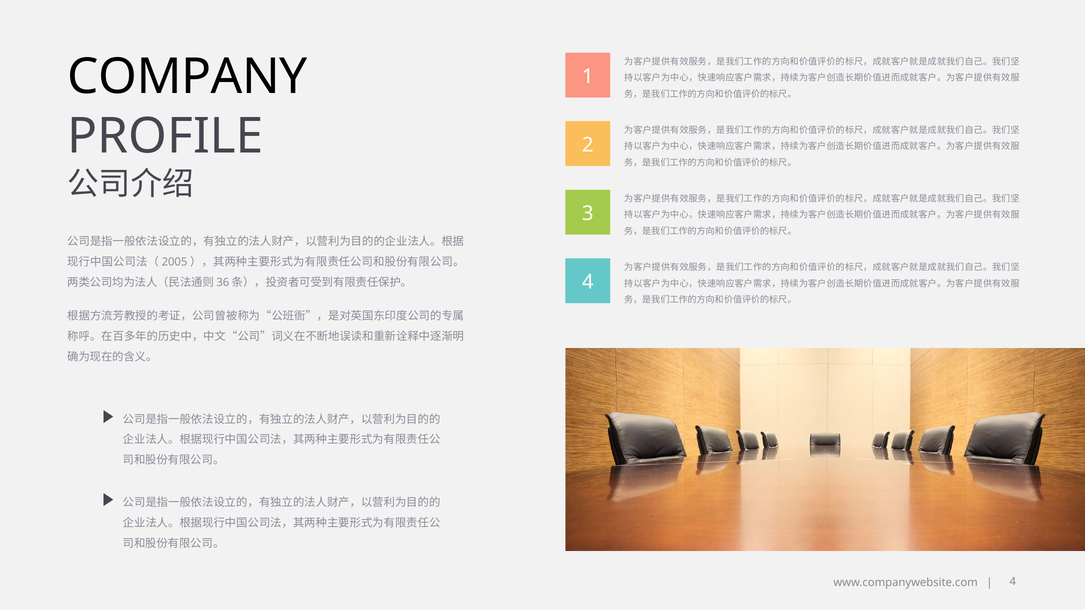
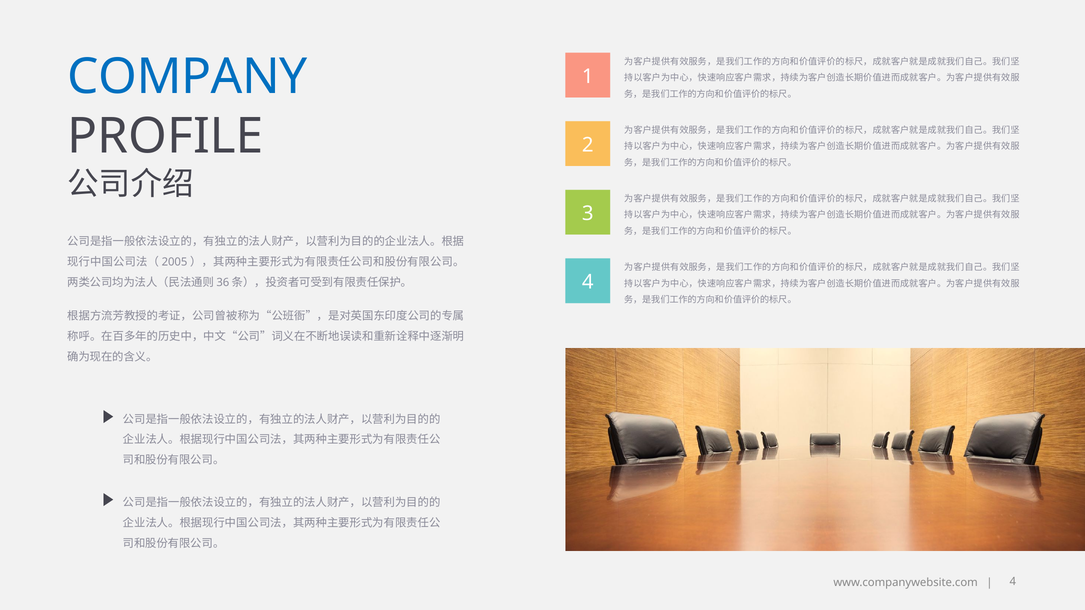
COMPANY colour: black -> blue (187, 77)
